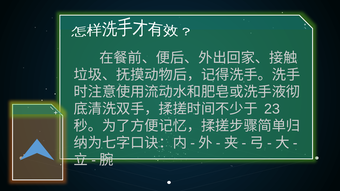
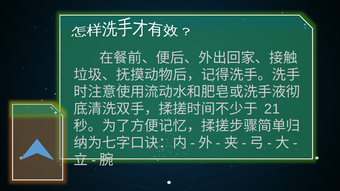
23: 23 -> 21 (272, 109)
